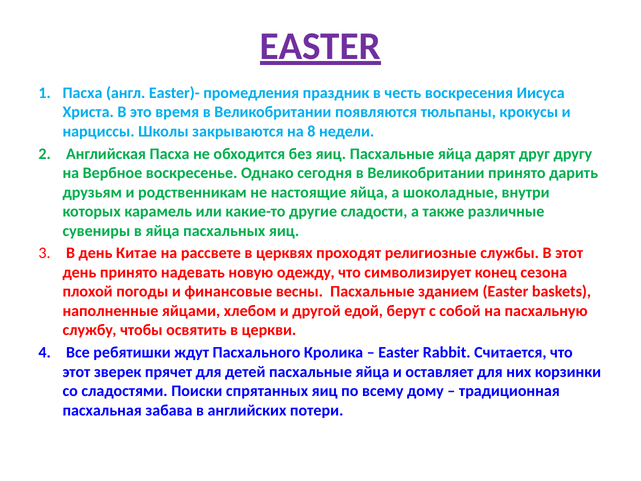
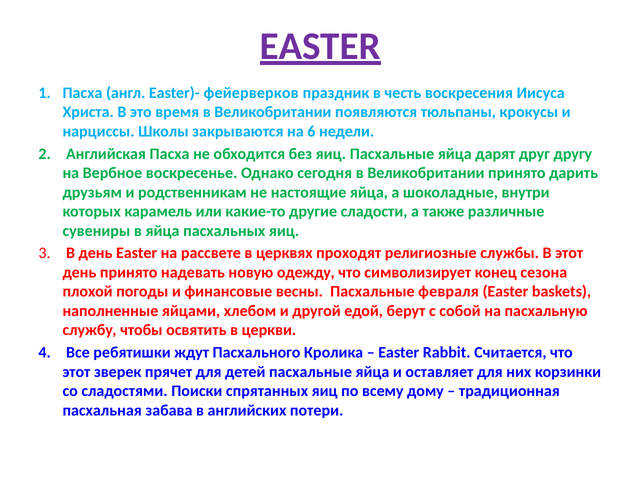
промедления: промедления -> фейерверков (251, 93)
8: 8 -> 6 (311, 131)
день Китае: Китае -> Easter (137, 253)
зданием: зданием -> февраля (449, 291)
